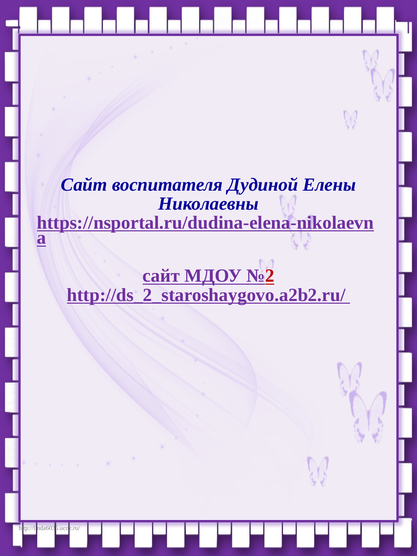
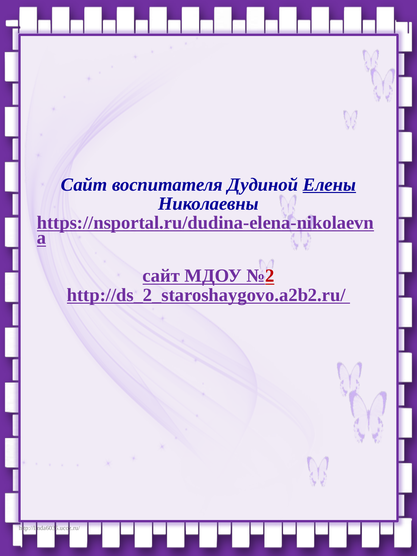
Елены underline: none -> present (329, 185)
